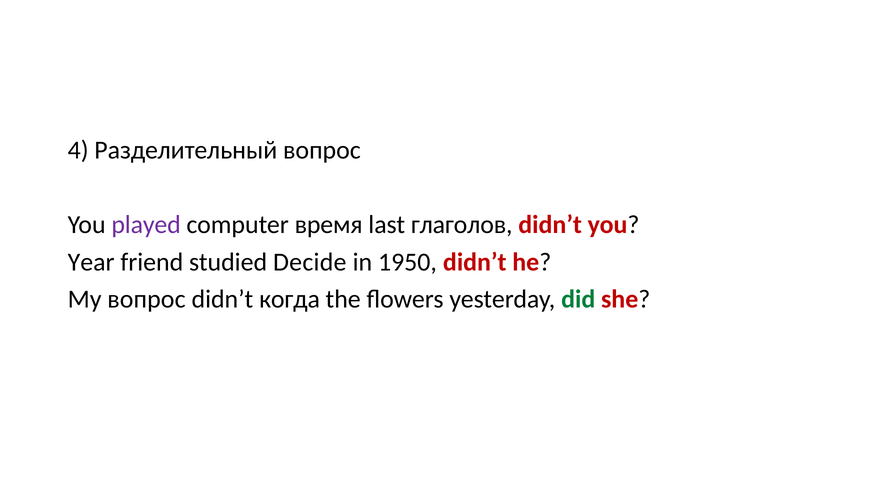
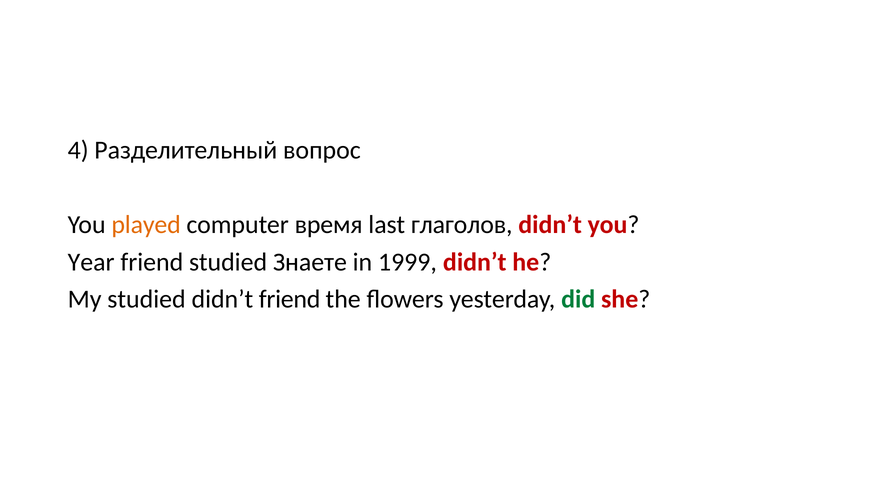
played colour: purple -> orange (146, 225)
Decide: Decide -> Знаете (310, 262)
1950: 1950 -> 1999 (407, 262)
My вопрос: вопрос -> studied (146, 299)
didn’t когда: когда -> friend (290, 299)
